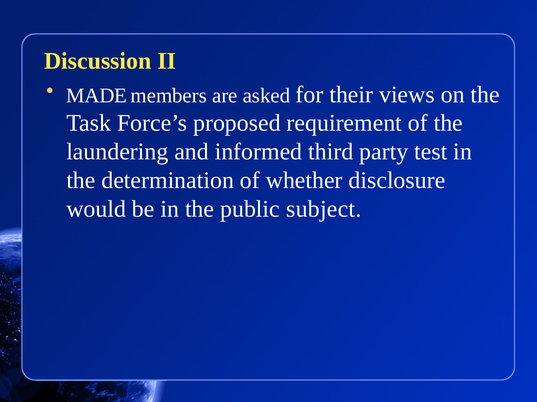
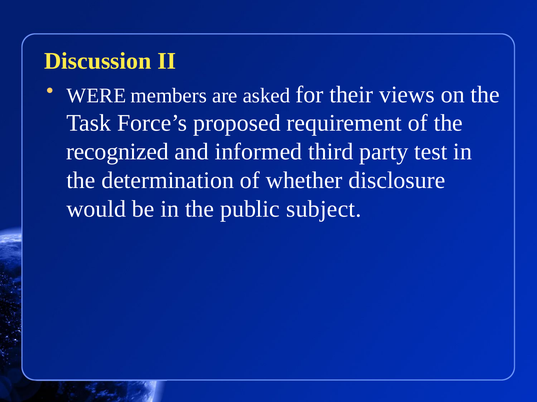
MADE: MADE -> WERE (96, 96)
laundering: laundering -> recognized (117, 152)
